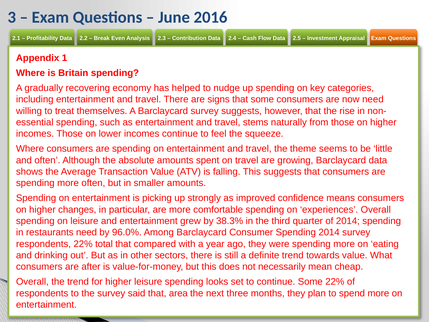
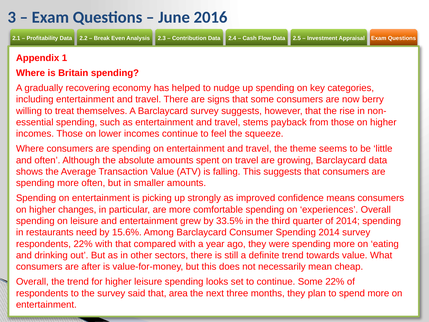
now need: need -> berry (373, 99)
naturally: naturally -> payback (289, 122)
38.3%: 38.3% -> 33.5% (230, 221)
96.0%: 96.0% -> 15.6% (127, 232)
22% total: total -> with (104, 244)
